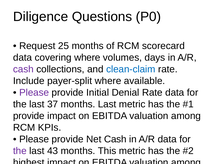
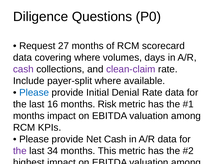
25: 25 -> 27 (64, 46)
clean-claim colour: blue -> purple (131, 69)
Please colour: purple -> blue (34, 93)
37: 37 -> 16 (53, 104)
months Last: Last -> Risk (107, 104)
provide: provide -> months (29, 116)
43: 43 -> 34 (53, 151)
